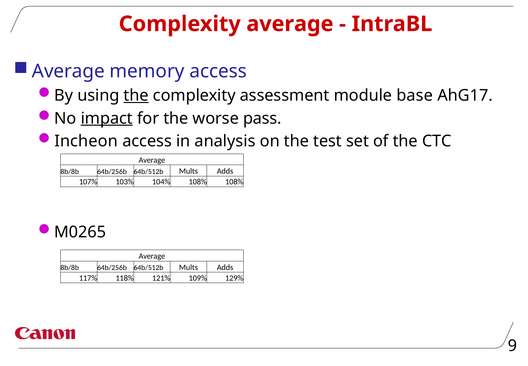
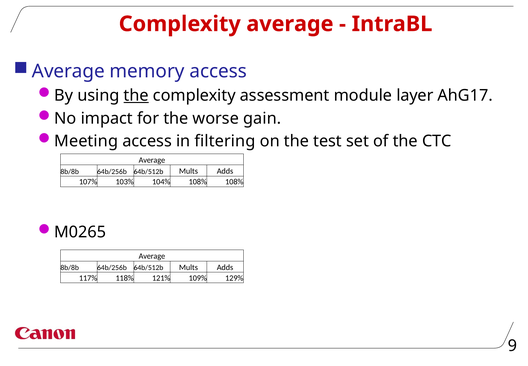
base: base -> layer (415, 95)
impact underline: present -> none (107, 118)
pass: pass -> gain (262, 118)
Incheon: Incheon -> Meeting (86, 141)
analysis: analysis -> filtering (225, 141)
